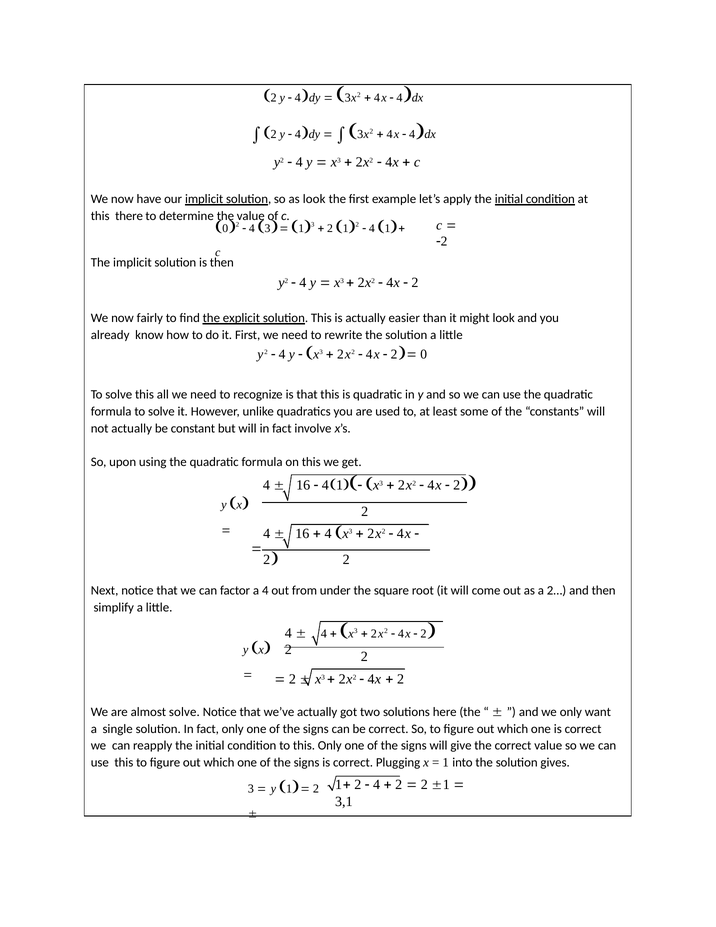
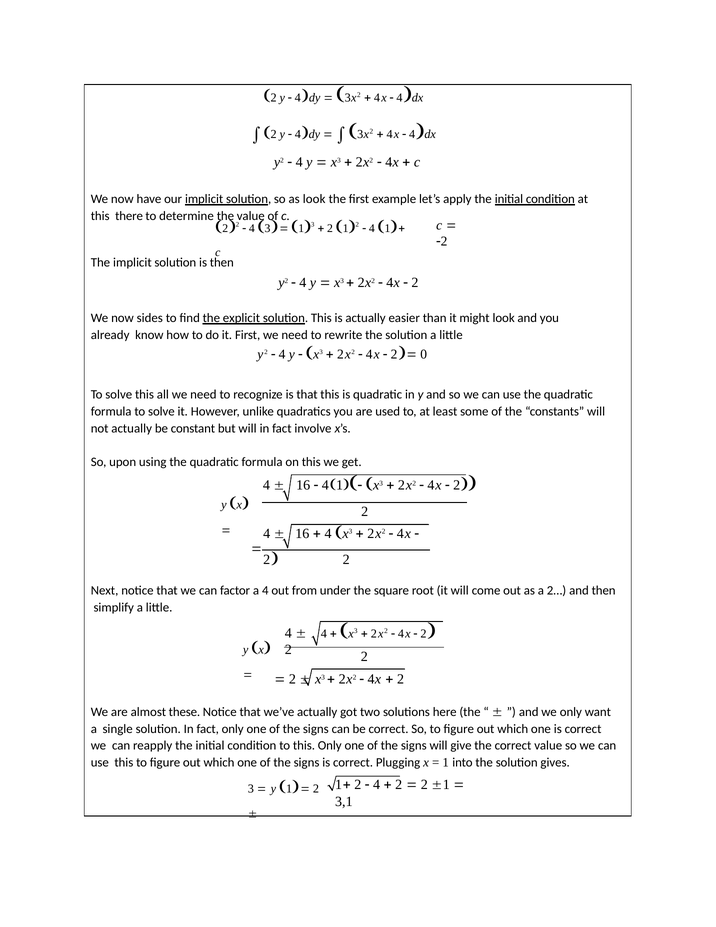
0: 0 -> 2 (225, 228)
fairly: fairly -> sides (150, 318)
almost solve: solve -> these (184, 712)
